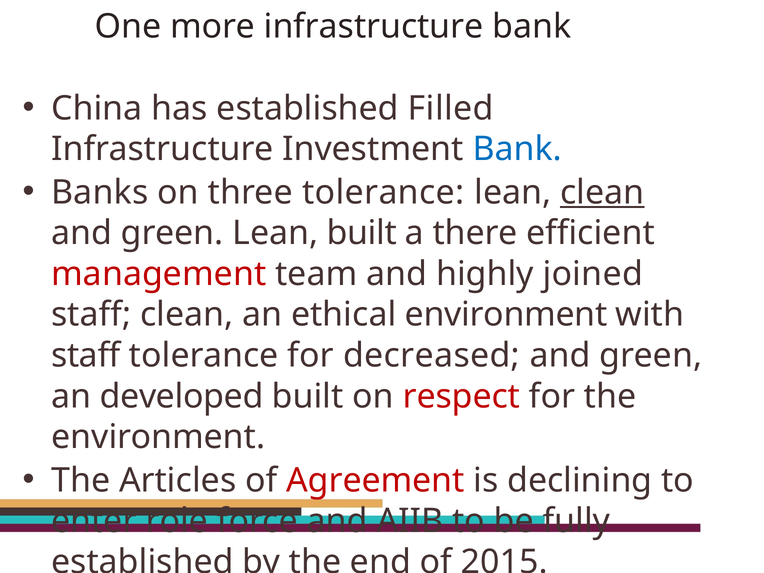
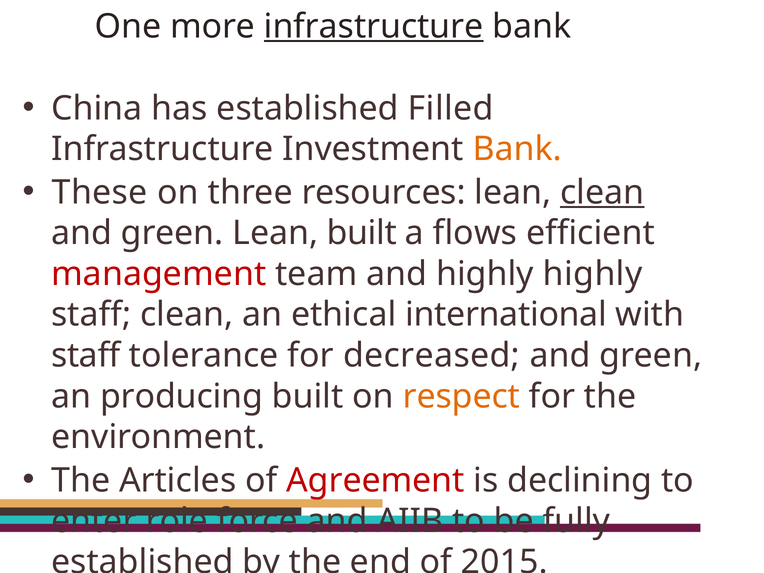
infrastructure underline: none -> present (374, 27)
Bank colour: blue -> orange (517, 149)
Banks: Banks -> These (100, 193)
three tolerance: tolerance -> resources (384, 193)
a there: there -> flows (475, 233)
highly joined: joined -> highly (593, 274)
ethical environment: environment -> international (506, 315)
developed: developed -> producing (182, 396)
respect colour: red -> orange (461, 396)
